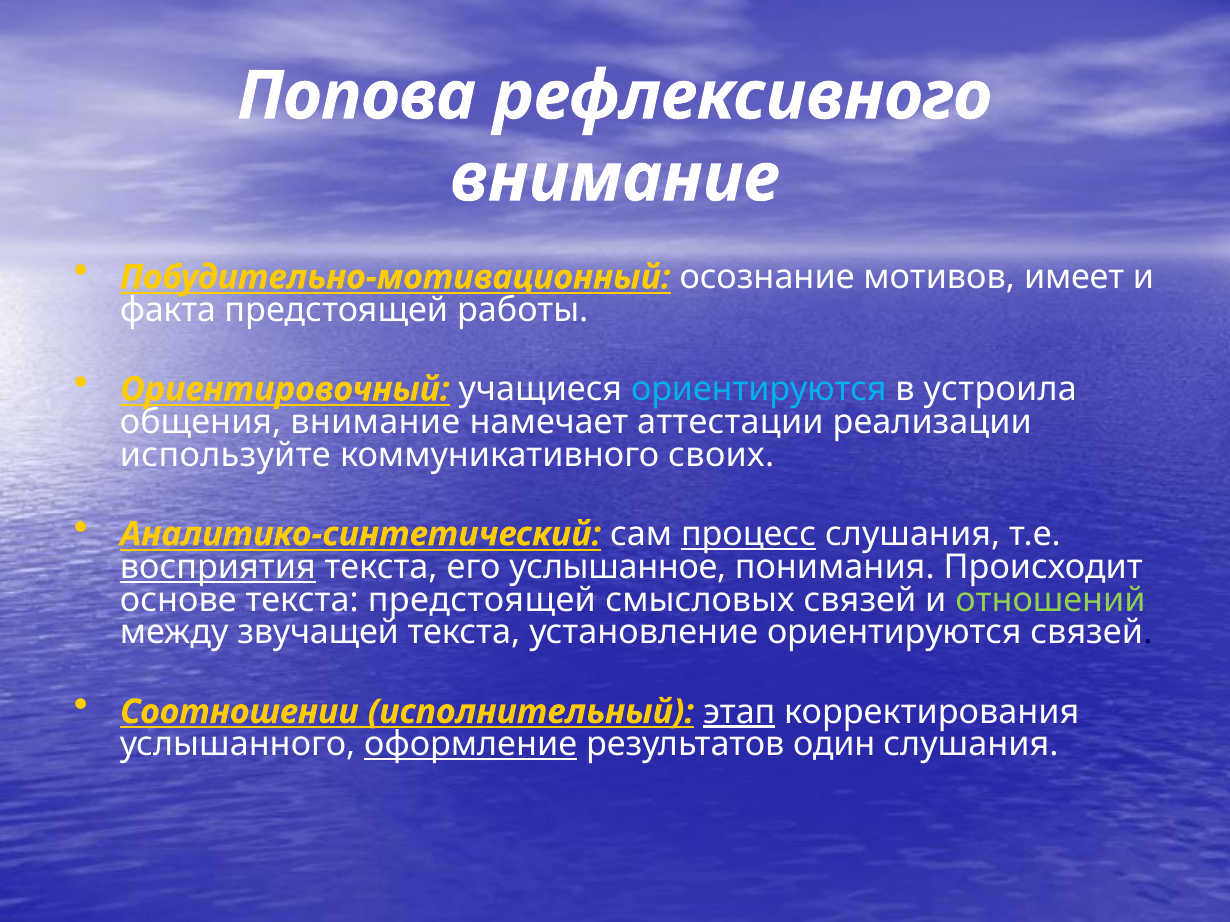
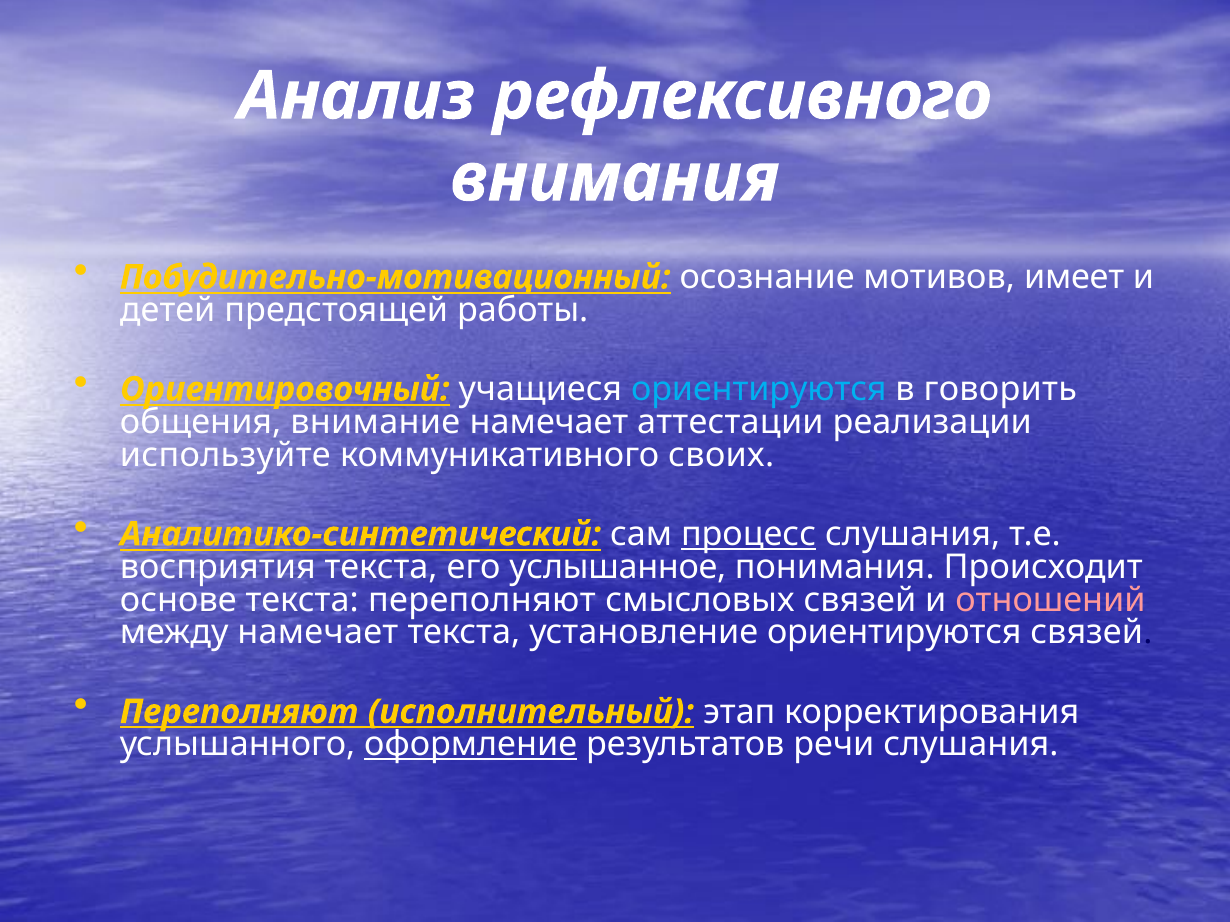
Попова: Попова -> Анализ (357, 96)
внимание: внимание -> внимания (615, 178)
факта: факта -> детей (168, 310)
устроила: устроила -> говорить (1000, 389)
восприятия underline: present -> none (218, 567)
текста предстоящей: предстоящей -> переполняют (482, 600)
отношений colour: light green -> pink (1051, 600)
между звучащей: звучащей -> намечает (318, 633)
Соотношении: Соотношении -> Переполняют (239, 712)
этап underline: present -> none (739, 712)
один: один -> речи (834, 745)
